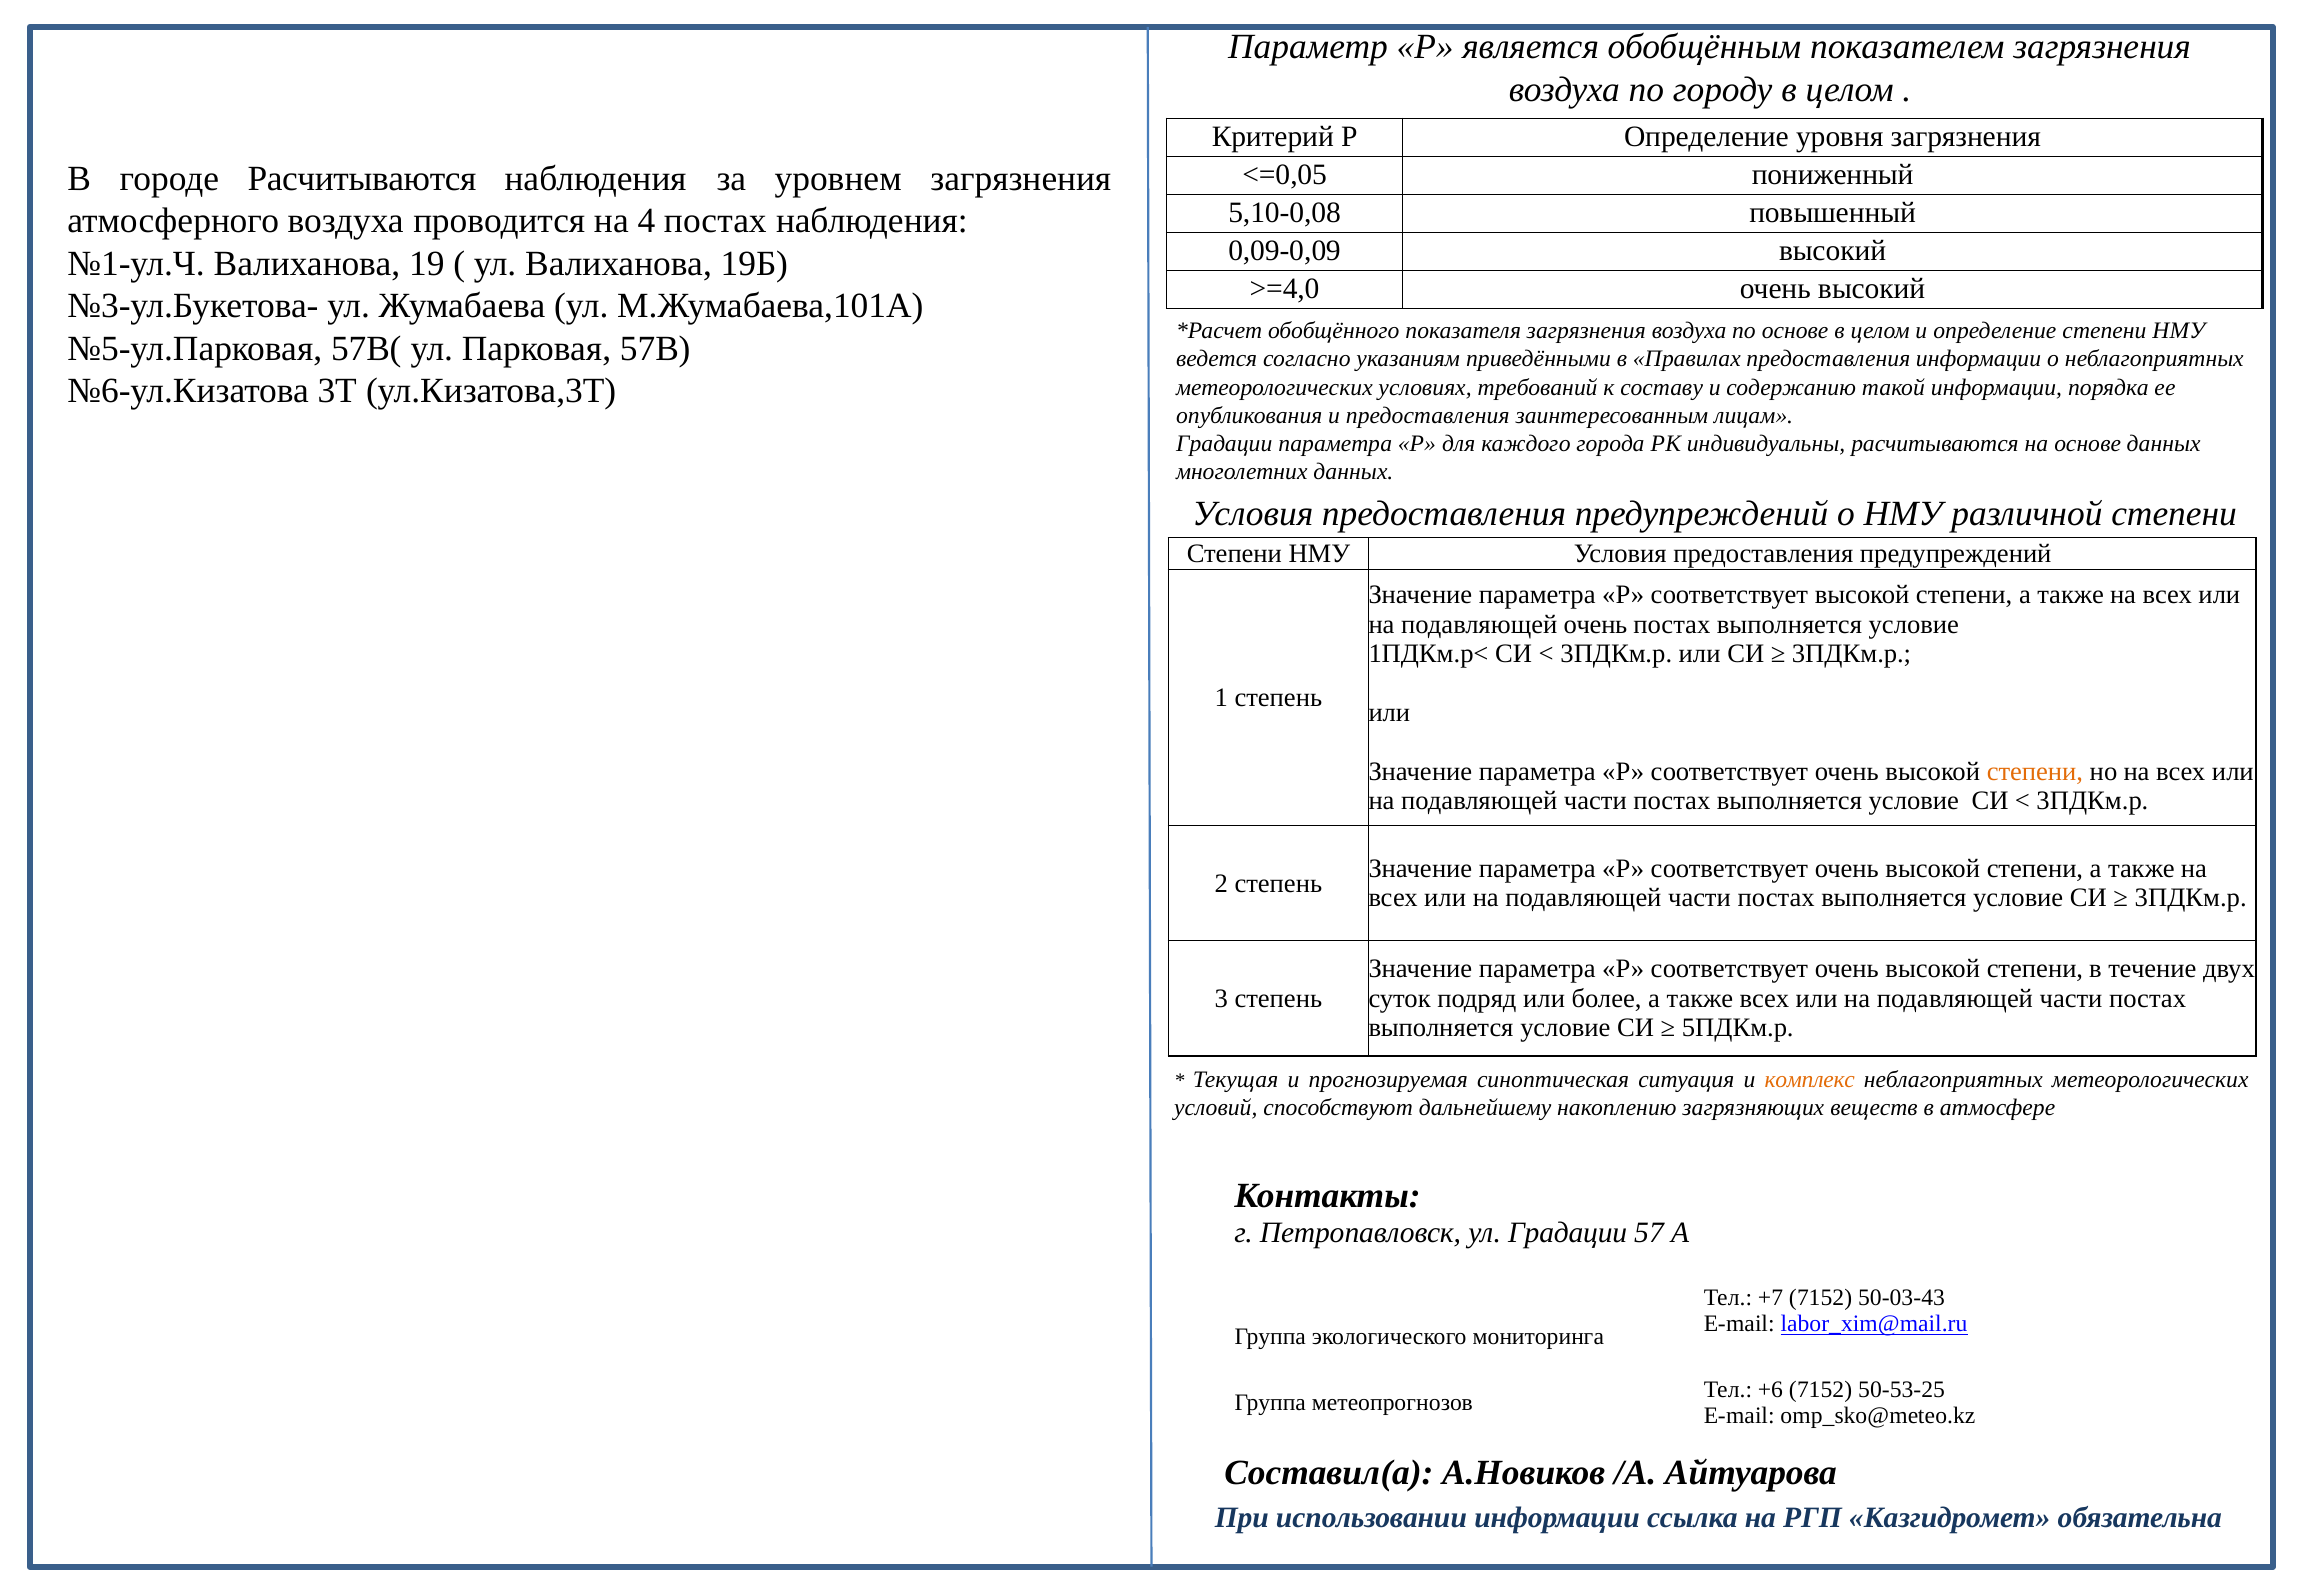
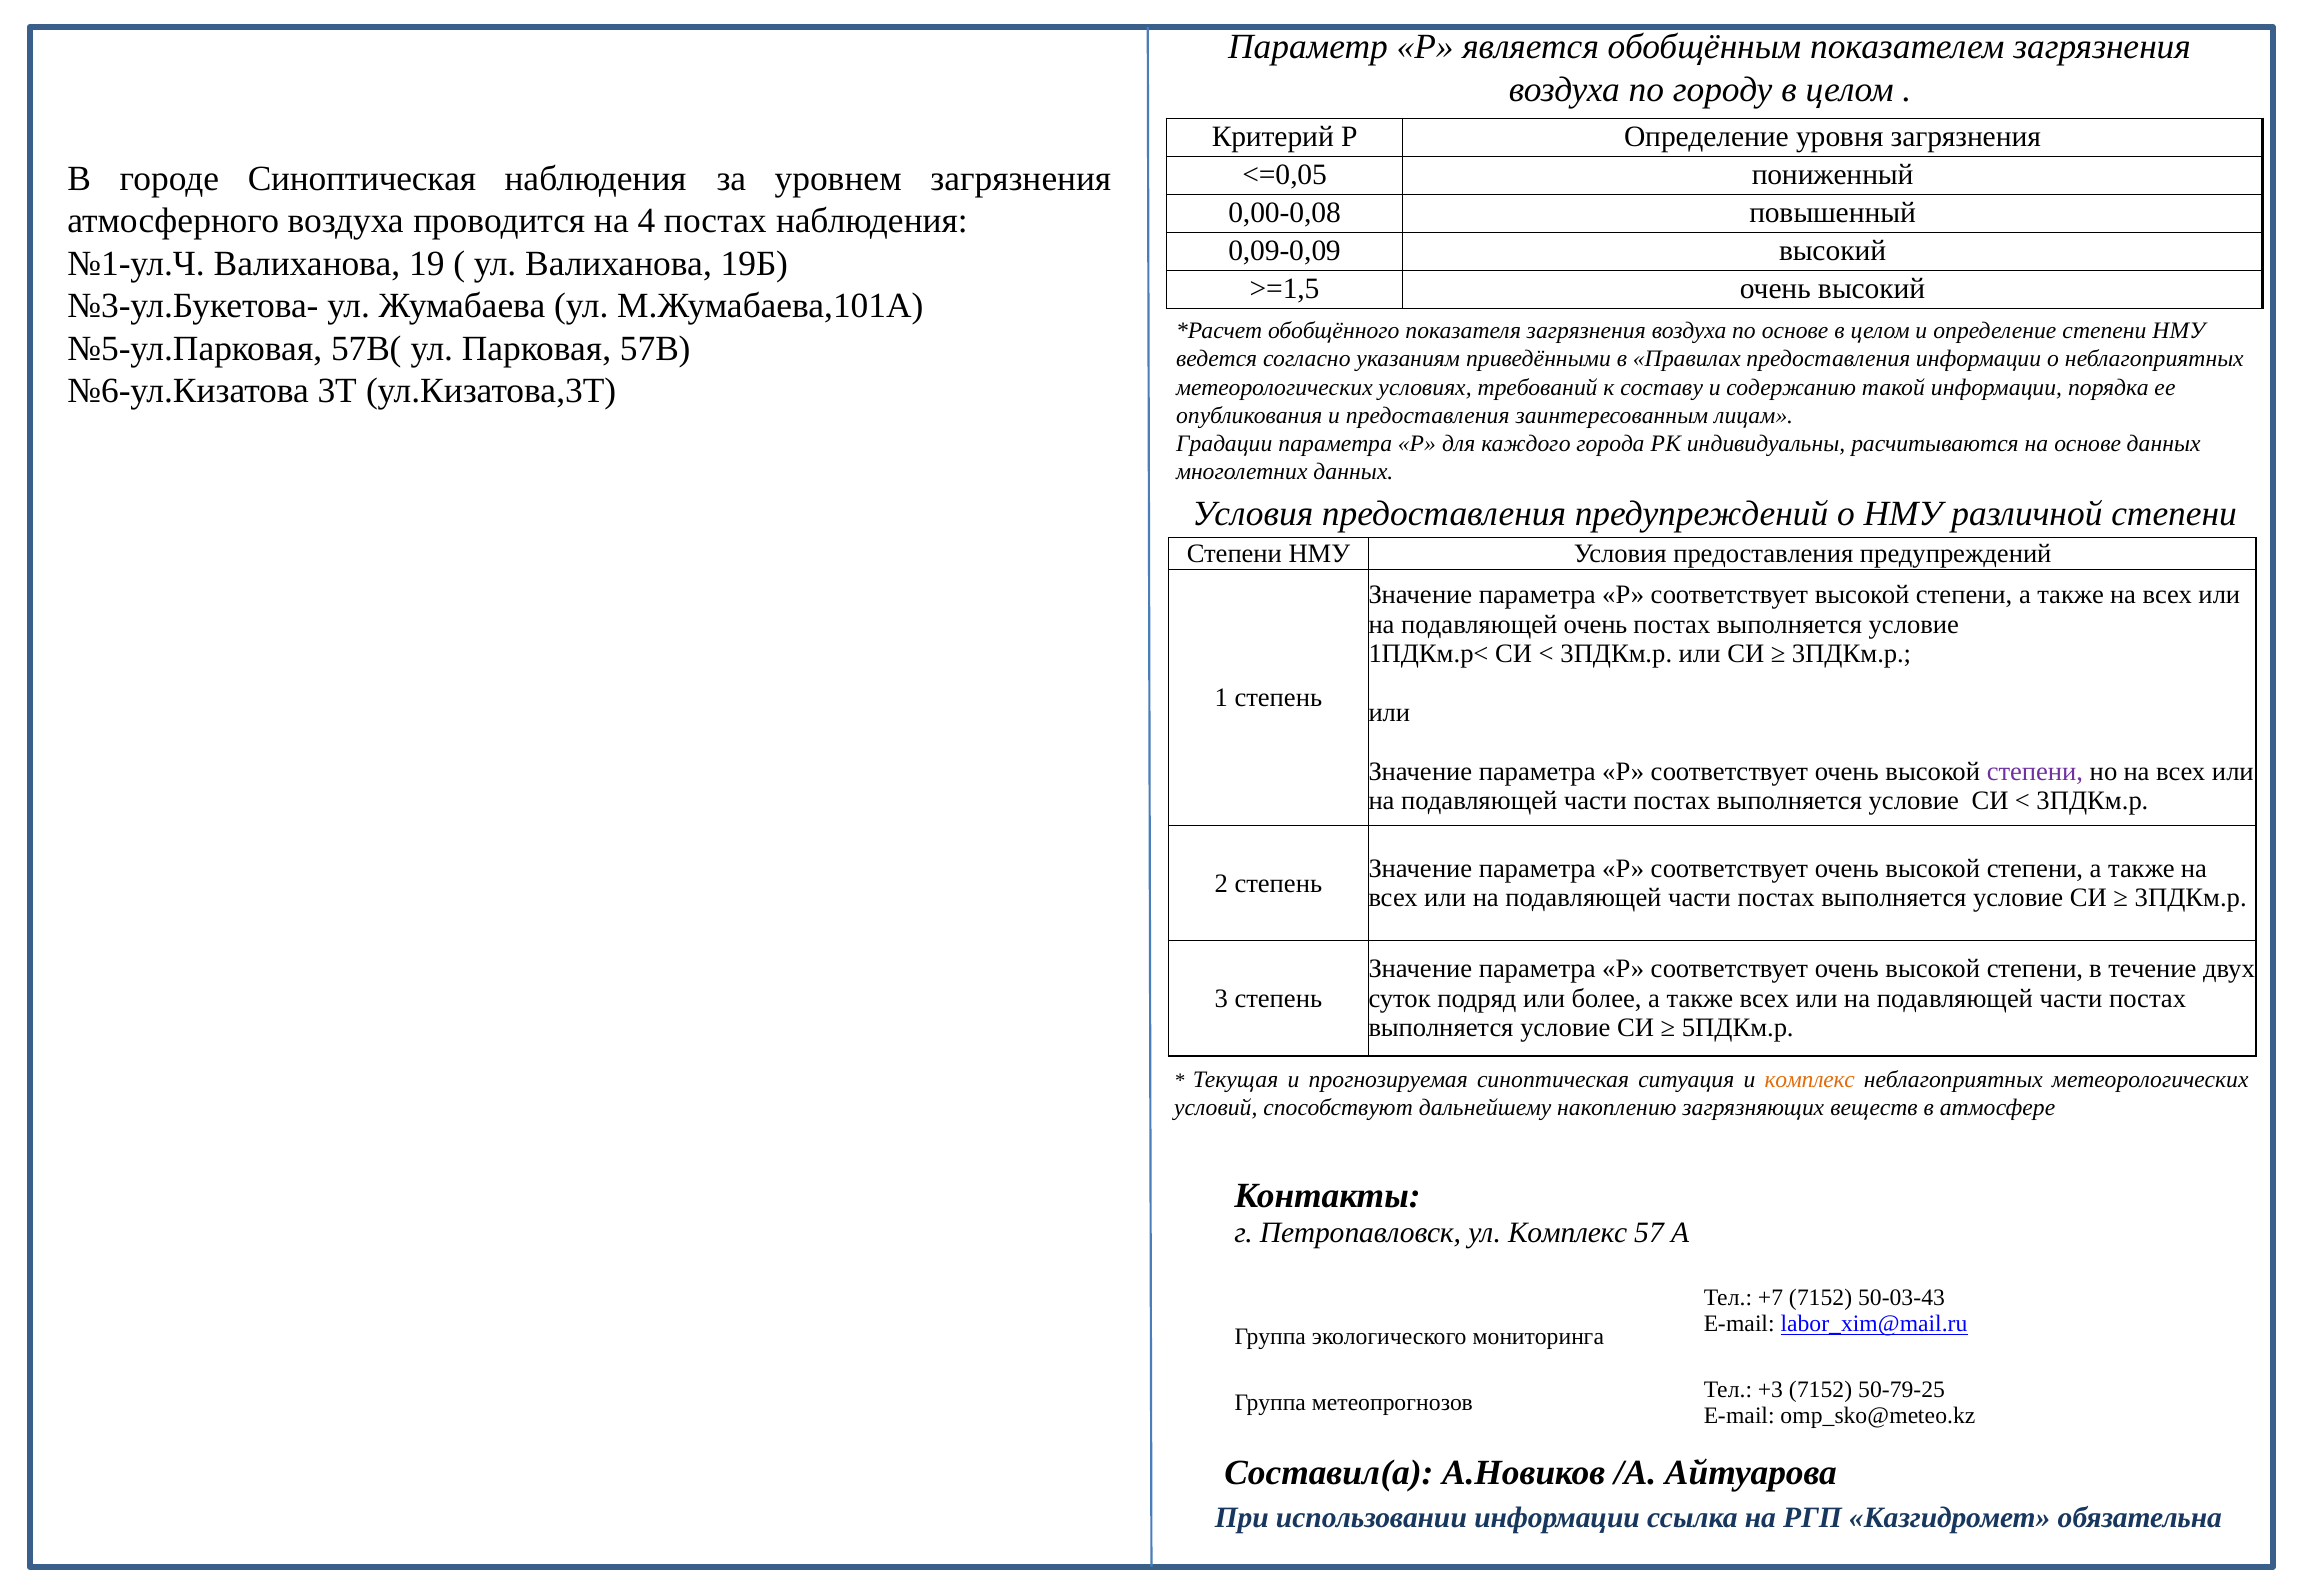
городе Расчитываются: Расчитываются -> Синоптическая (362, 178)
5,10-0,08: 5,10-0,08 -> 0,00-0,08 (1285, 213)
>=4,0: >=4,0 -> >=1,5 (1285, 289)
степени colour: orange -> purple (2035, 772)
ул Градации: Градации -> Комплекс (1568, 1233)
+6: +6 -> +3 (1770, 1390)
50-53-25: 50-53-25 -> 50-79-25 (1902, 1390)
